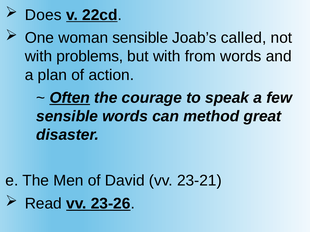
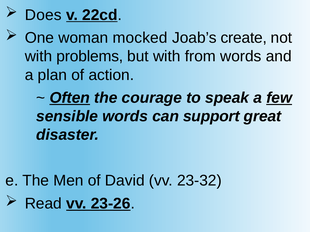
woman sensible: sensible -> mocked (140, 38)
called: called -> create (244, 38)
few underline: none -> present (279, 98)
method: method -> support (211, 117)
23-21: 23-21 -> 23-32 (199, 181)
